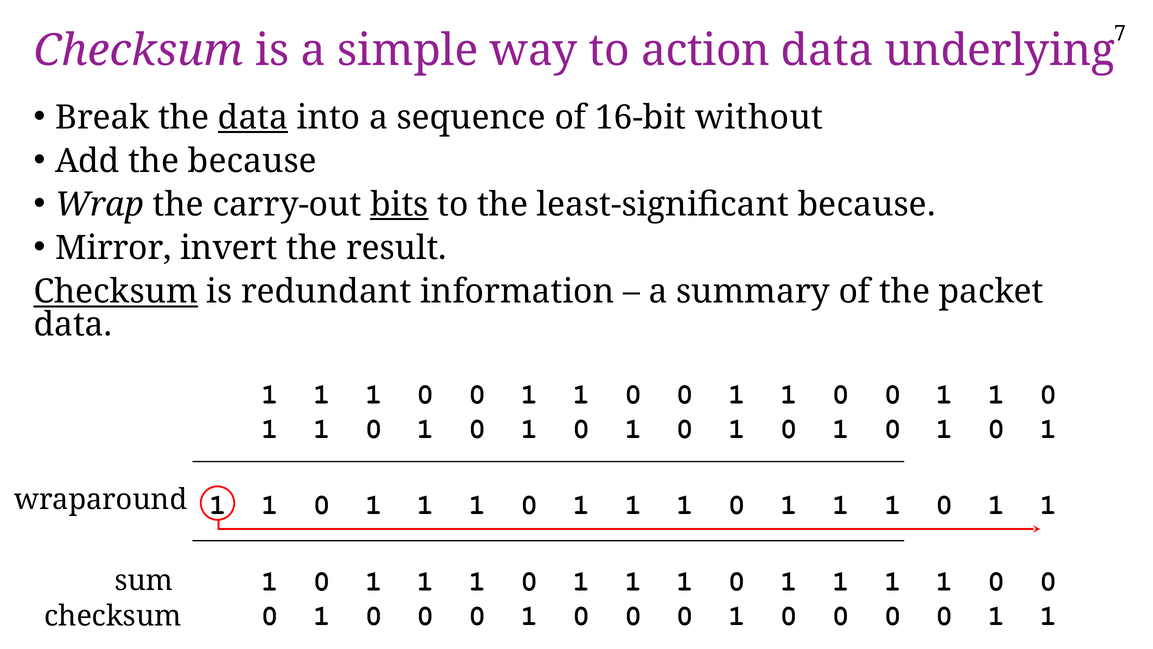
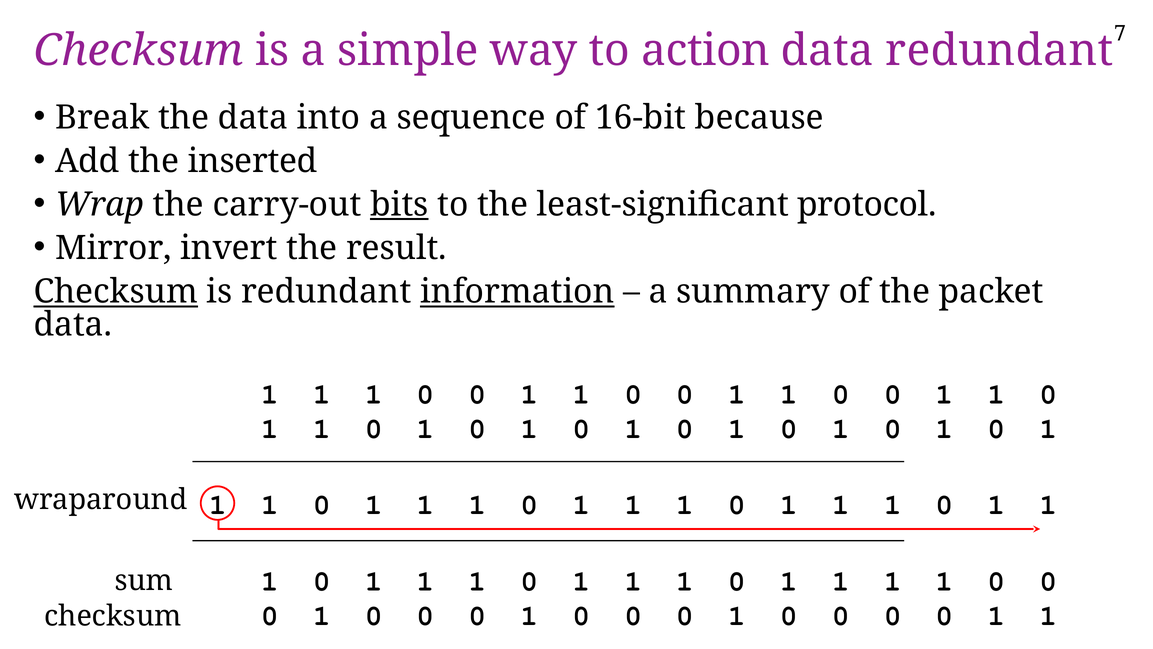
data underlying: underlying -> redundant (999, 50)
data underline: present -> none (253, 118)
without: without -> because (759, 118)
the because: because -> inserted (253, 161)
least-significant because: because -> protocol (867, 205)
information underline: none -> present (517, 292)
